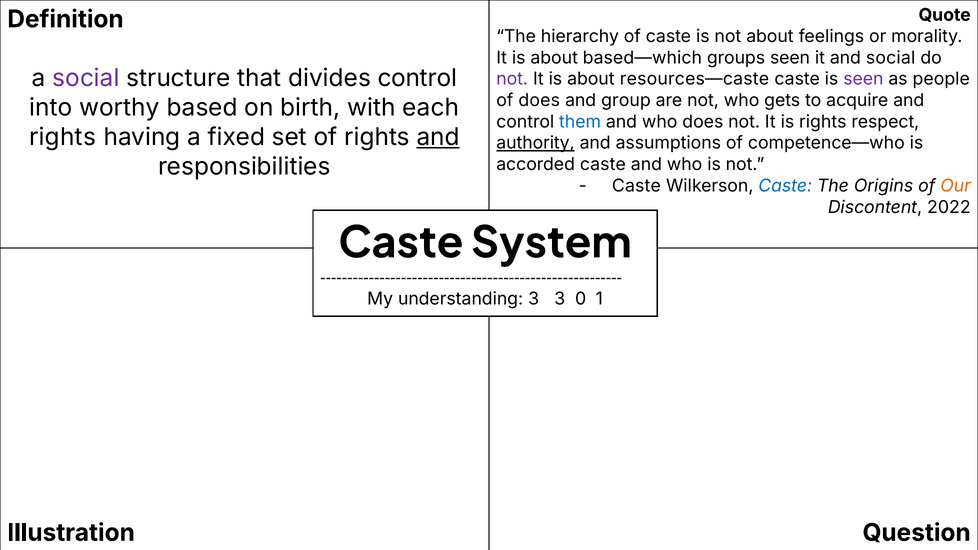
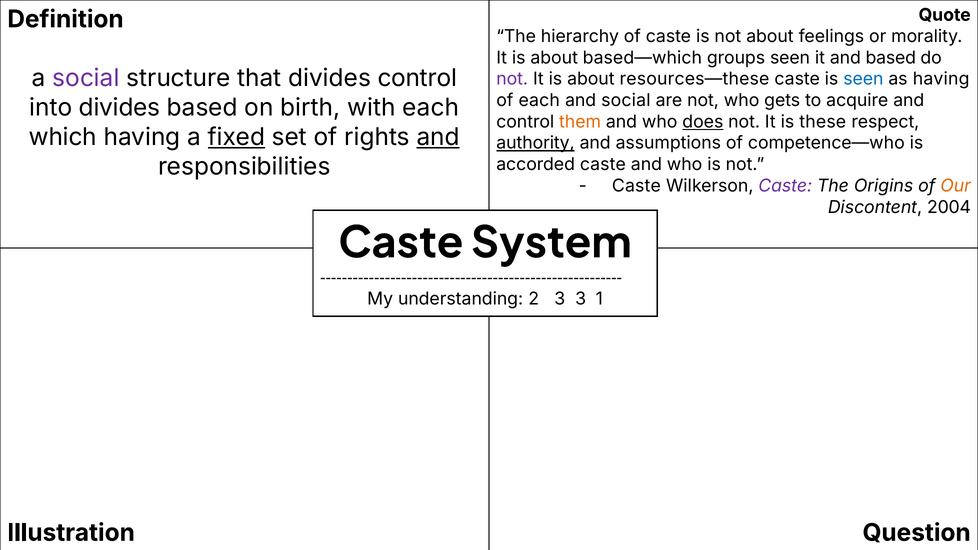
and social: social -> based (891, 58)
resources—caste: resources—caste -> resources—these (694, 79)
seen colour: purple -> blue (863, 79)
as people: people -> having (941, 79)
of does: does -> each (539, 100)
and group: group -> social (626, 100)
into worthy: worthy -> divides (120, 108)
them colour: blue -> orange (580, 122)
does underline: none -> present (703, 122)
is rights: rights -> these (823, 122)
rights: rights -> which (63, 137)
fixed underline: none -> present (236, 137)
Caste colour: blue -> purple (785, 186)
2022: 2022 -> 2004 (949, 207)
understanding 3: 3 -> 2 (534, 299)
3 0: 0 -> 3 (581, 299)
